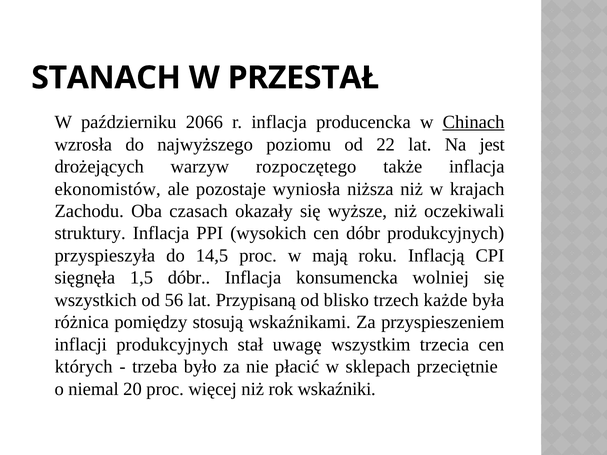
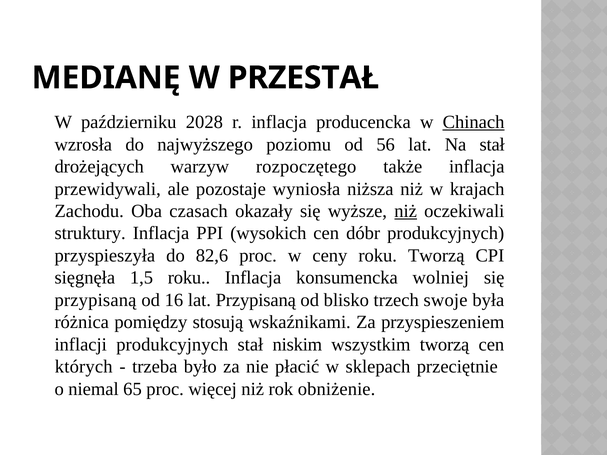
STANACH: STANACH -> MEDIANĘ (106, 78)
2066: 2066 -> 2028 (204, 122)
22: 22 -> 56 (386, 145)
Na jest: jest -> stał (492, 145)
ekonomistów: ekonomistów -> przewidywali (108, 189)
niż underline: none -> present (406, 211)
14,5: 14,5 -> 82,6 (212, 256)
mają: mają -> ceny (330, 256)
roku Inflacją: Inflacją -> Tworzą (436, 256)
1,5 dóbr: dóbr -> roku (189, 278)
wszystkich: wszystkich -> przypisaną (95, 300)
56: 56 -> 16 (174, 300)
każde: każde -> swoje (446, 300)
uwagę: uwagę -> niskim (297, 345)
wszystkim trzecia: trzecia -> tworzą (445, 345)
20: 20 -> 65 (133, 389)
wskaźniki: wskaźniki -> obniżenie (337, 389)
